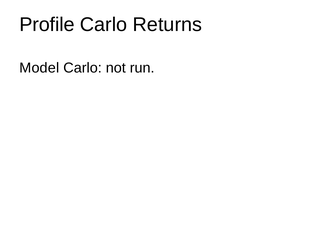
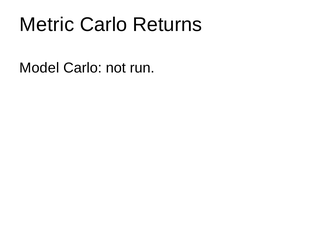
Profile: Profile -> Metric (47, 25)
